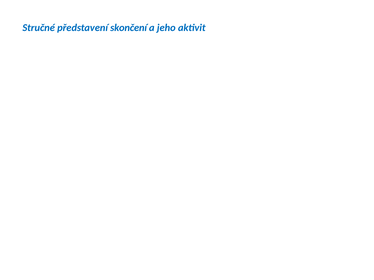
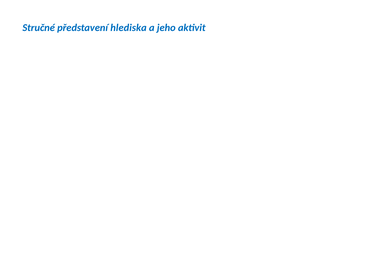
skončení: skončení -> hlediska (128, 28)
